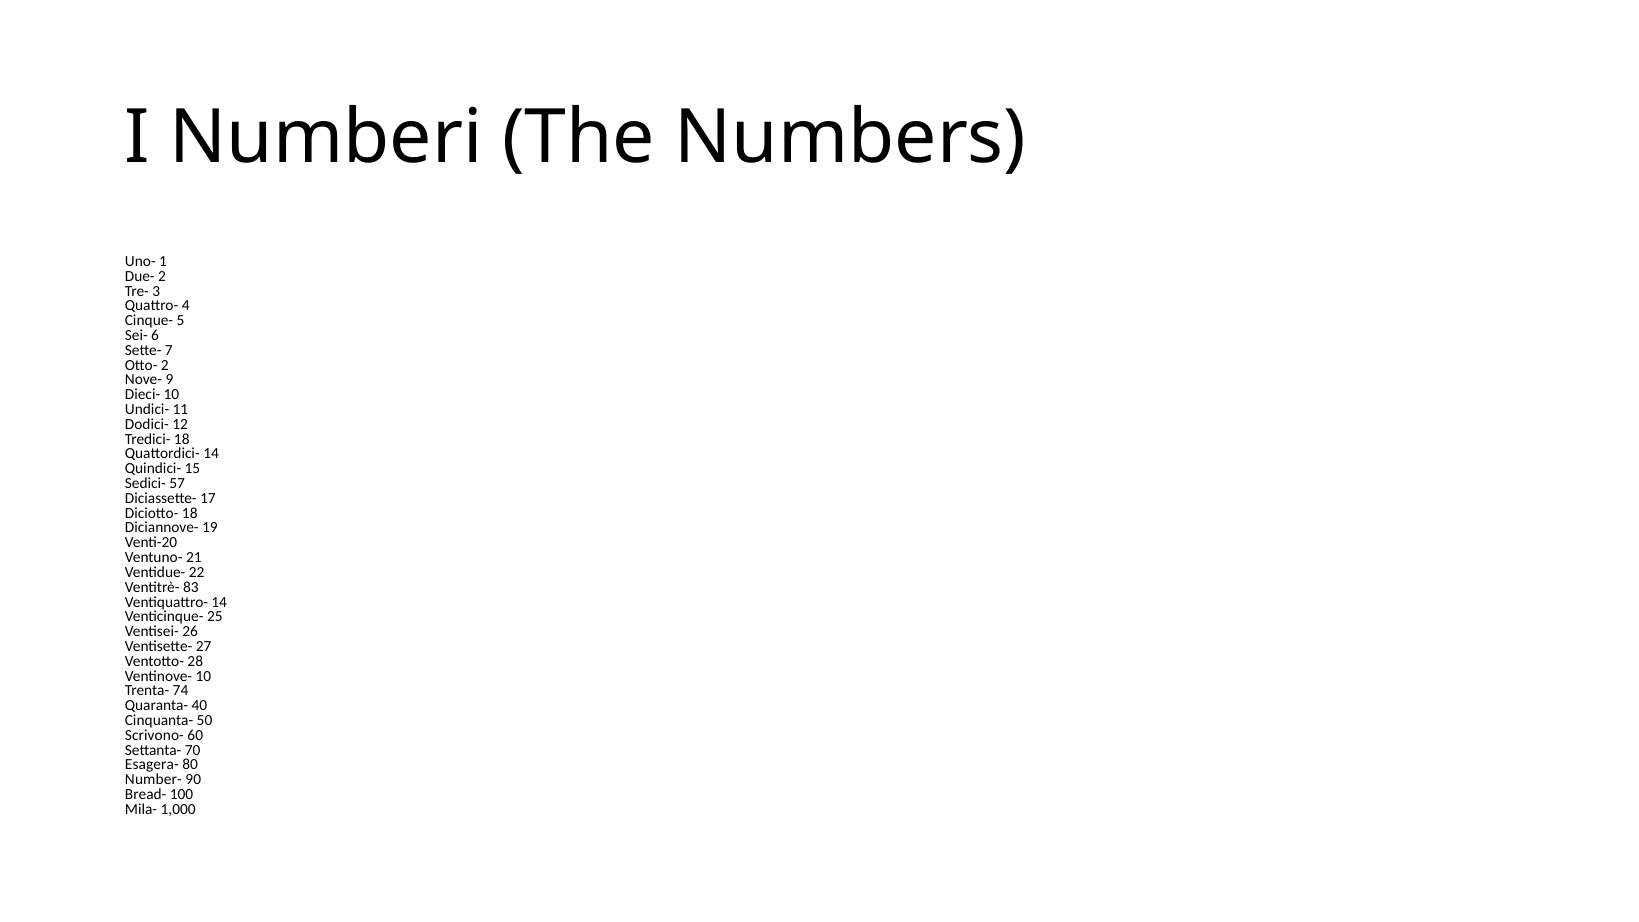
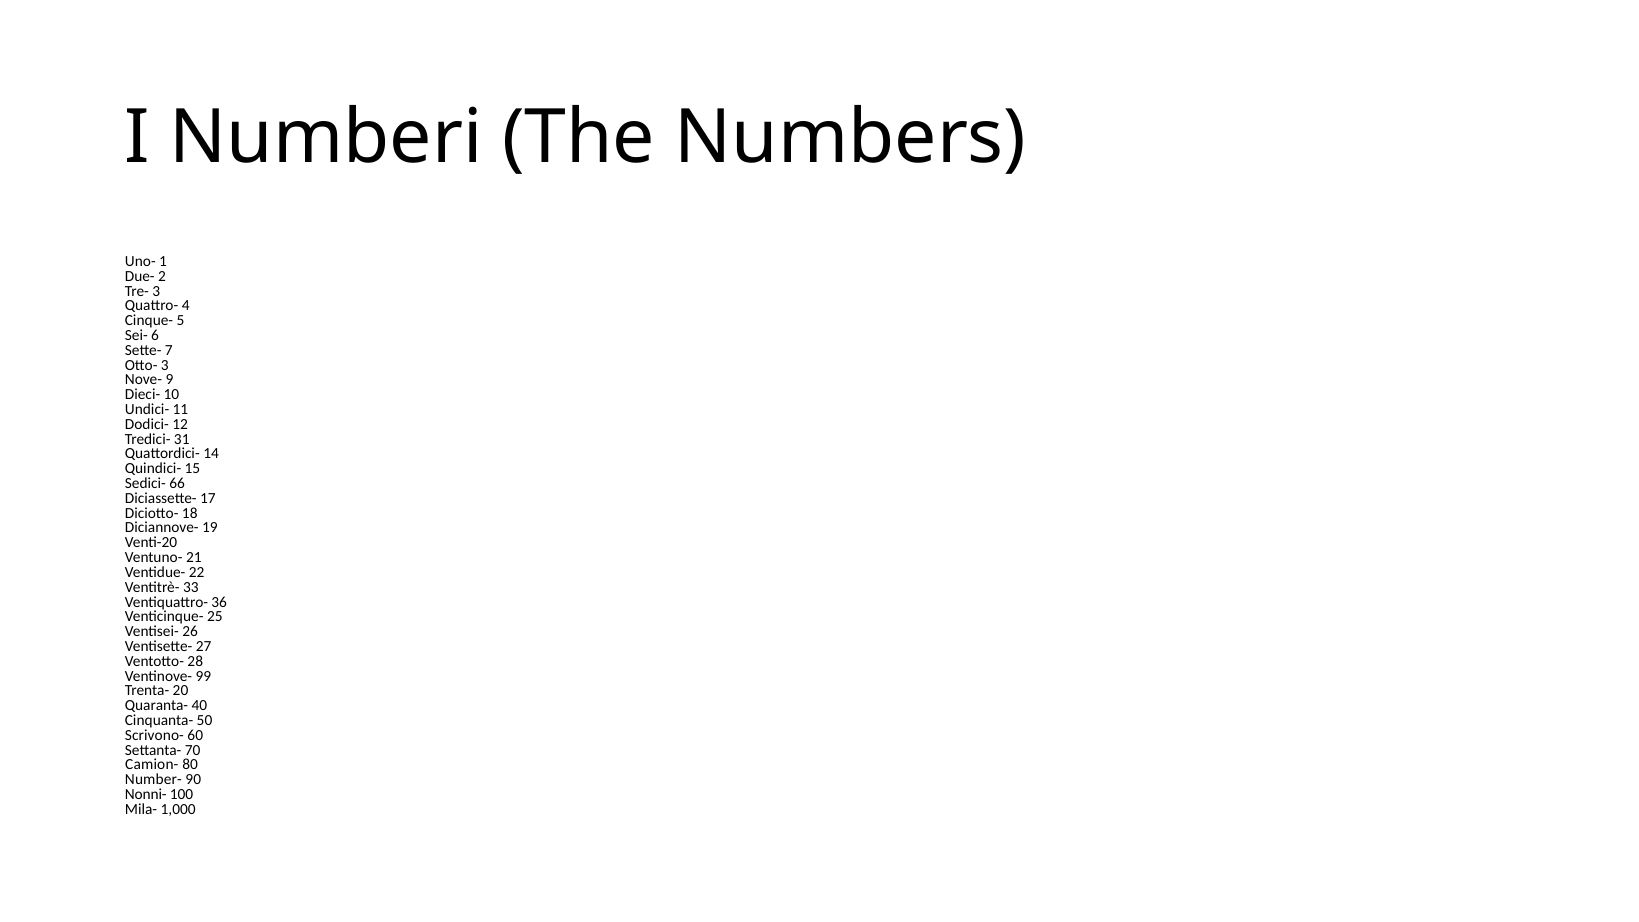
Otto- 2: 2 -> 3 (165, 365)
Tredici- 18: 18 -> 31 (182, 439)
57: 57 -> 66 (177, 483)
83: 83 -> 33 (191, 587)
Ventiquattro- 14: 14 -> 36 (219, 602)
Ventinove- 10: 10 -> 99 (203, 676)
74: 74 -> 20 (181, 691)
Esagera-: Esagera- -> Camion- (152, 765)
Bread-: Bread- -> Nonni- (146, 794)
